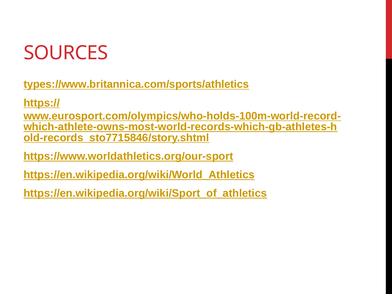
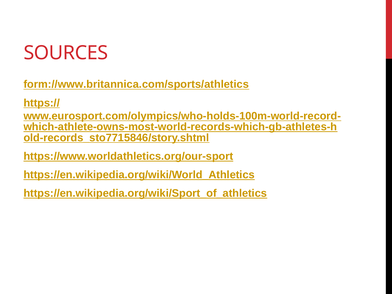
types://www.britannica.com/sports/athletics: types://www.britannica.com/sports/athletics -> form://www.britannica.com/sports/athletics (136, 84)
